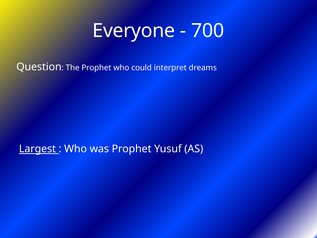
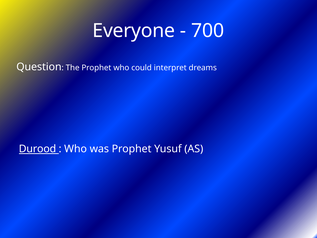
Largest: Largest -> Durood (37, 149)
